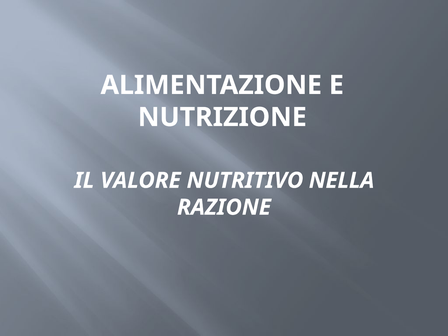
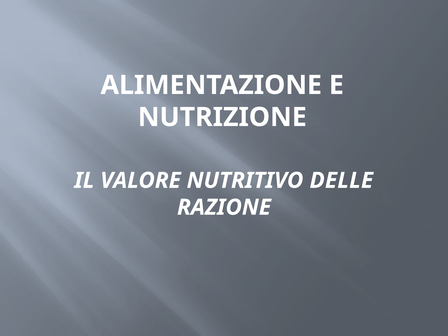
NELLA: NELLA -> DELLE (341, 180)
